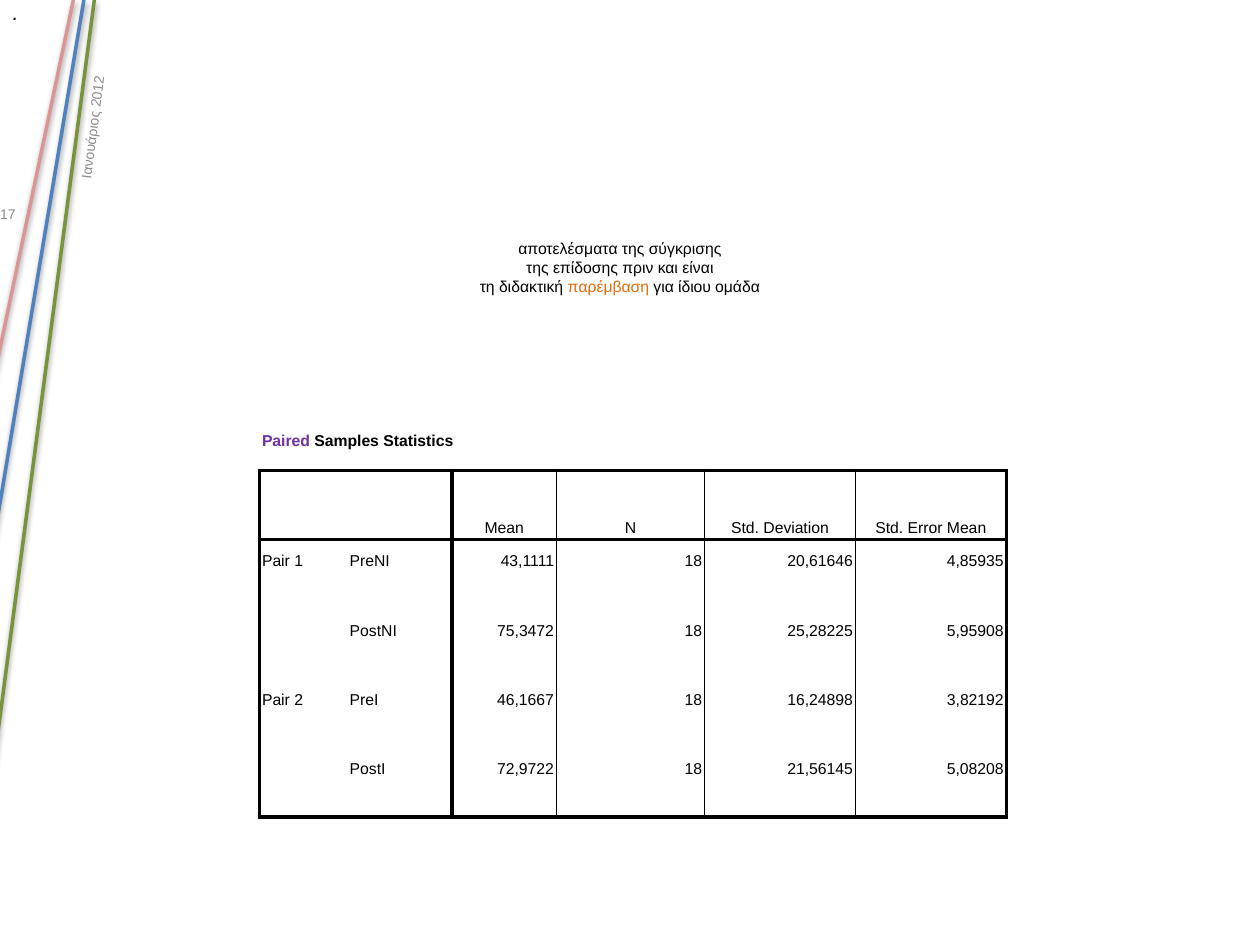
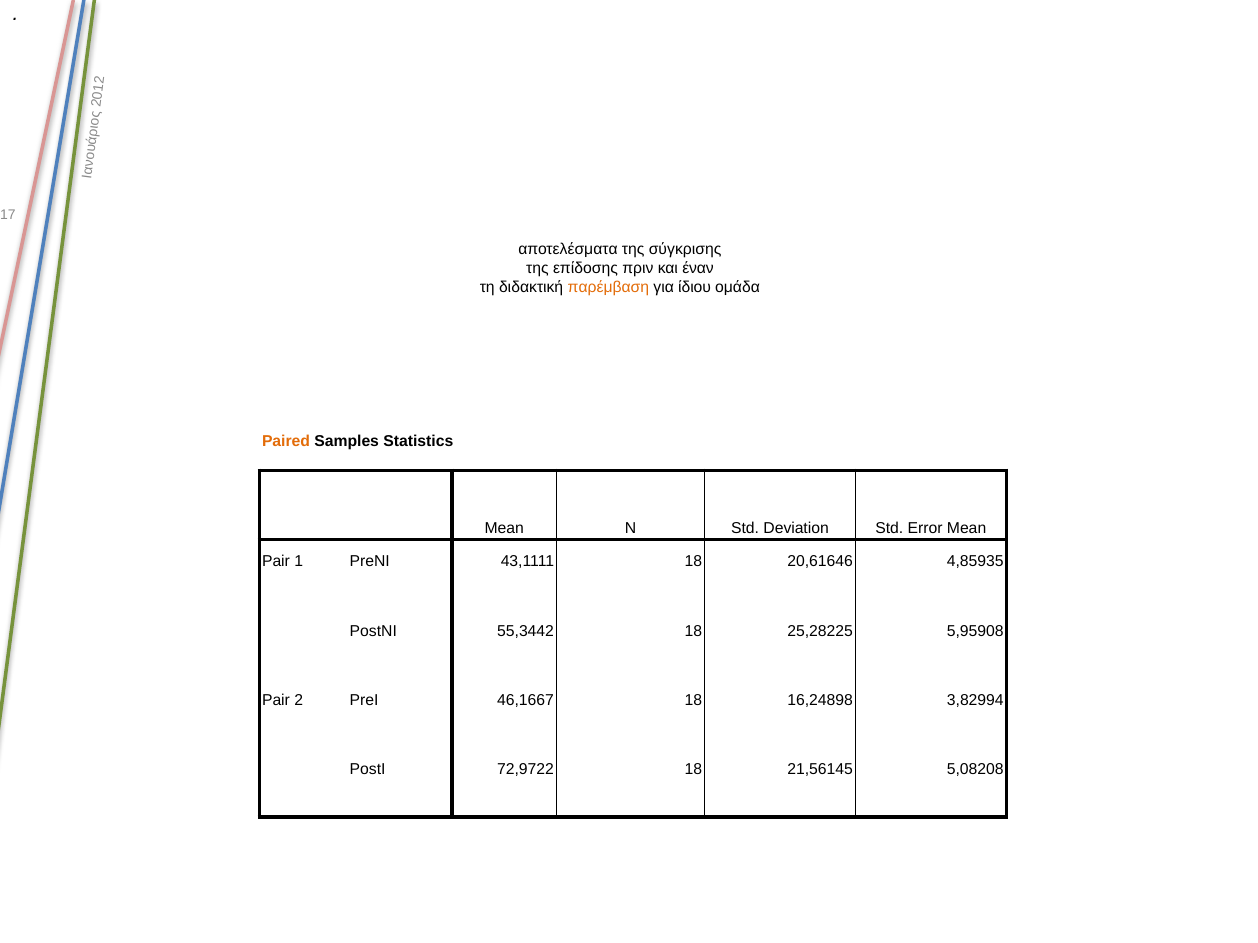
είναι: είναι -> έναν (698, 268)
Paired colour: purple -> orange (286, 441)
75,3472: 75,3472 -> 55,3442 (526, 631)
3,82192: 3,82192 -> 3,82994 (975, 701)
